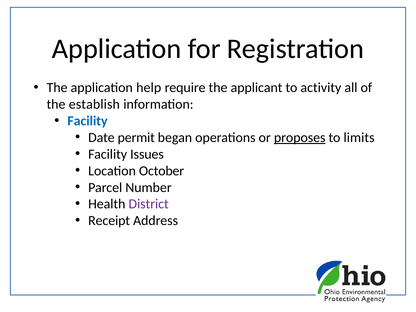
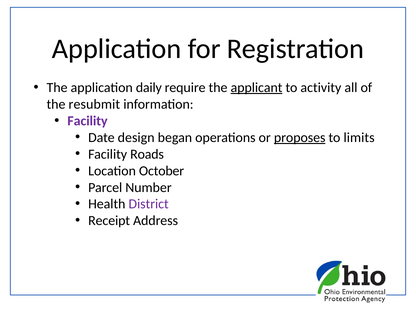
help: help -> daily (149, 88)
applicant underline: none -> present (257, 88)
establish: establish -> resubmit (94, 104)
Facility colour: blue -> purple (88, 121)
permit: permit -> design (136, 138)
Issues: Issues -> Roads (147, 154)
